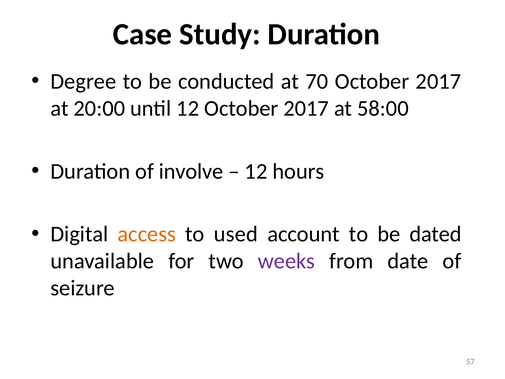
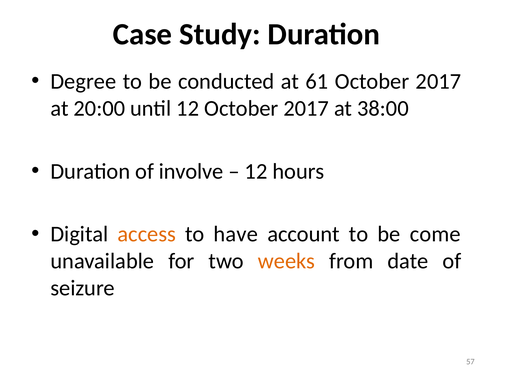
70: 70 -> 61 (317, 81)
58:00: 58:00 -> 38:00 (383, 108)
used: used -> have (236, 234)
dated: dated -> come (435, 234)
weeks colour: purple -> orange (287, 261)
